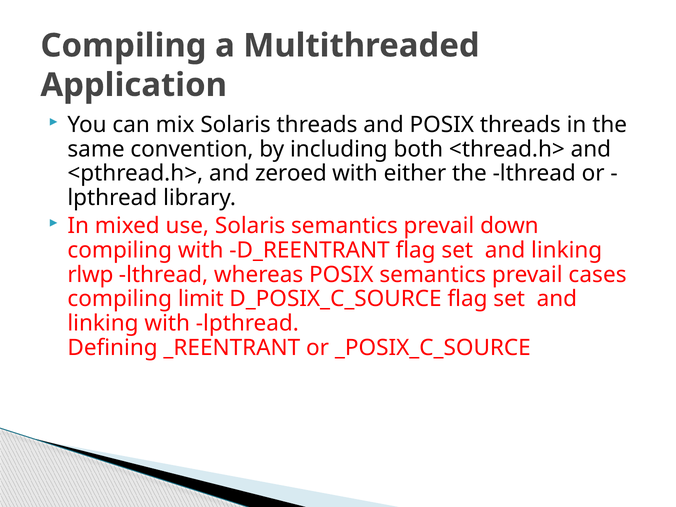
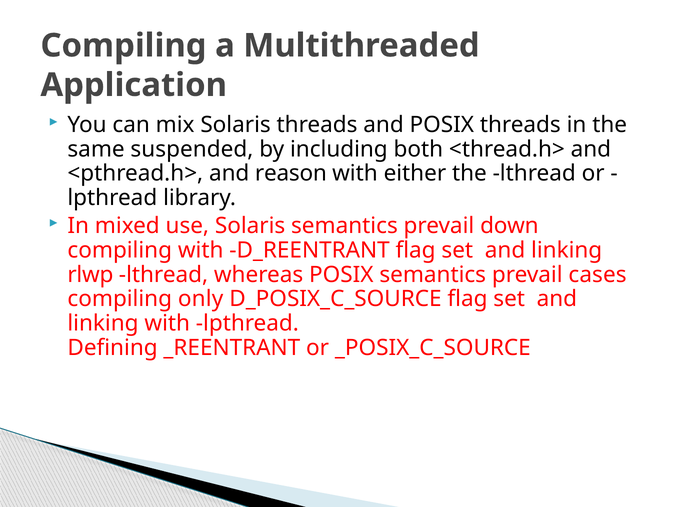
convention: convention -> suspended (192, 149)
zeroed: zeroed -> reason (291, 174)
limit: limit -> only (201, 299)
